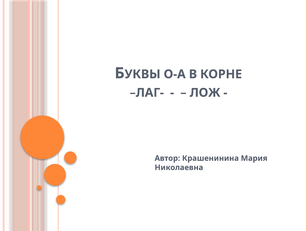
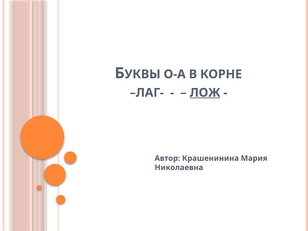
ЛОЖ underline: none -> present (205, 93)
